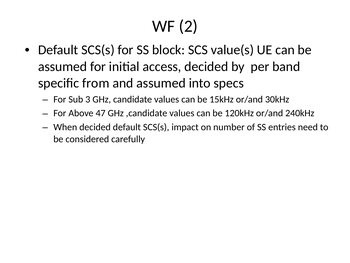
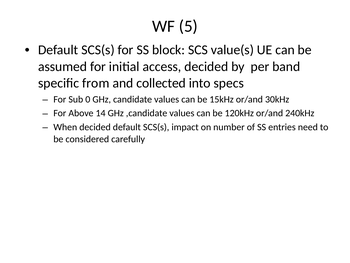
2: 2 -> 5 (188, 26)
and assumed: assumed -> collected (161, 83)
3: 3 -> 0 (88, 99)
47: 47 -> 14 (101, 113)
